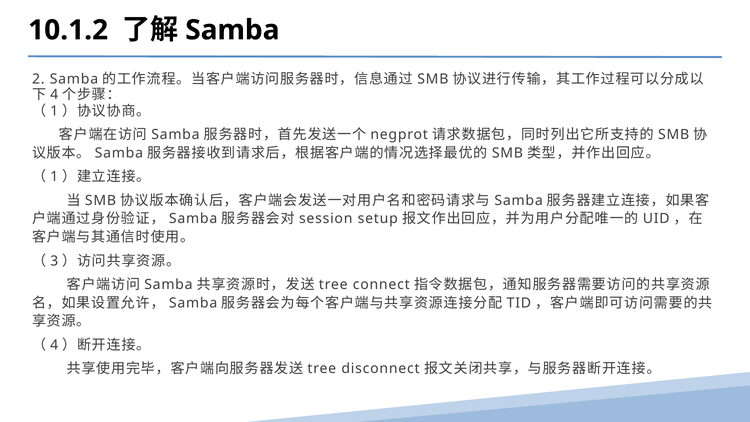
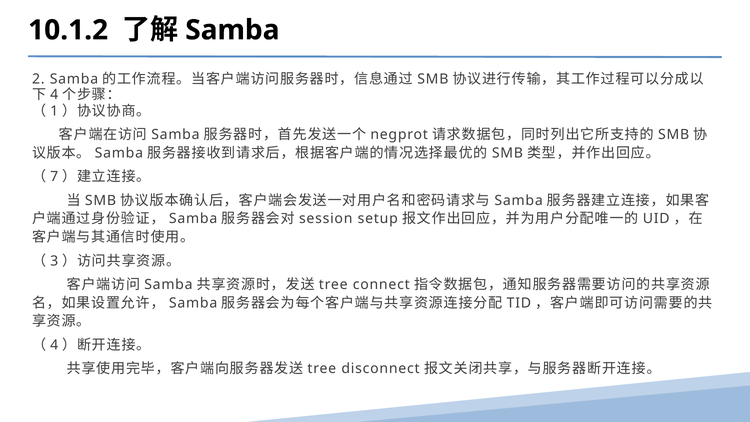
1: 1 -> 7 (54, 177)
